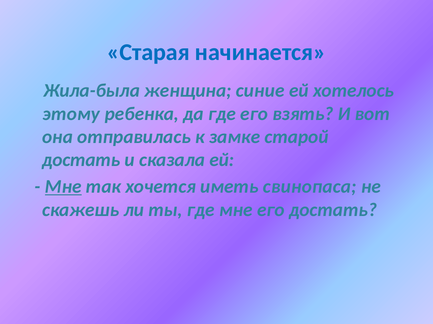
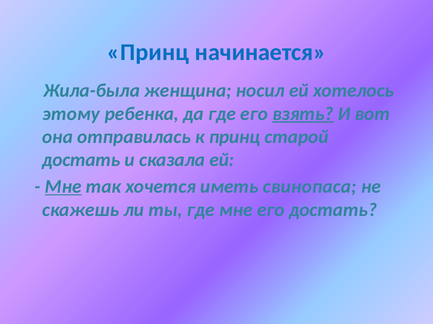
Старая: Старая -> Принц (148, 52)
синие: синие -> носил (260, 91)
взять underline: none -> present (303, 114)
к замке: замке -> принц (235, 137)
